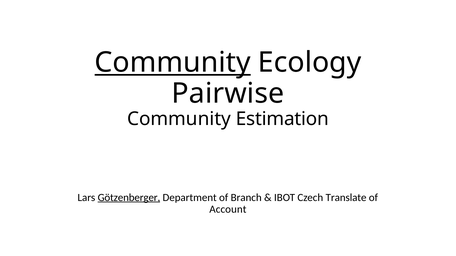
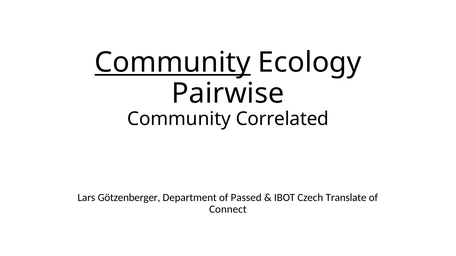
Estimation: Estimation -> Correlated (282, 119)
Götzenberger underline: present -> none (129, 198)
Branch: Branch -> Passed (246, 198)
Account: Account -> Connect (228, 210)
